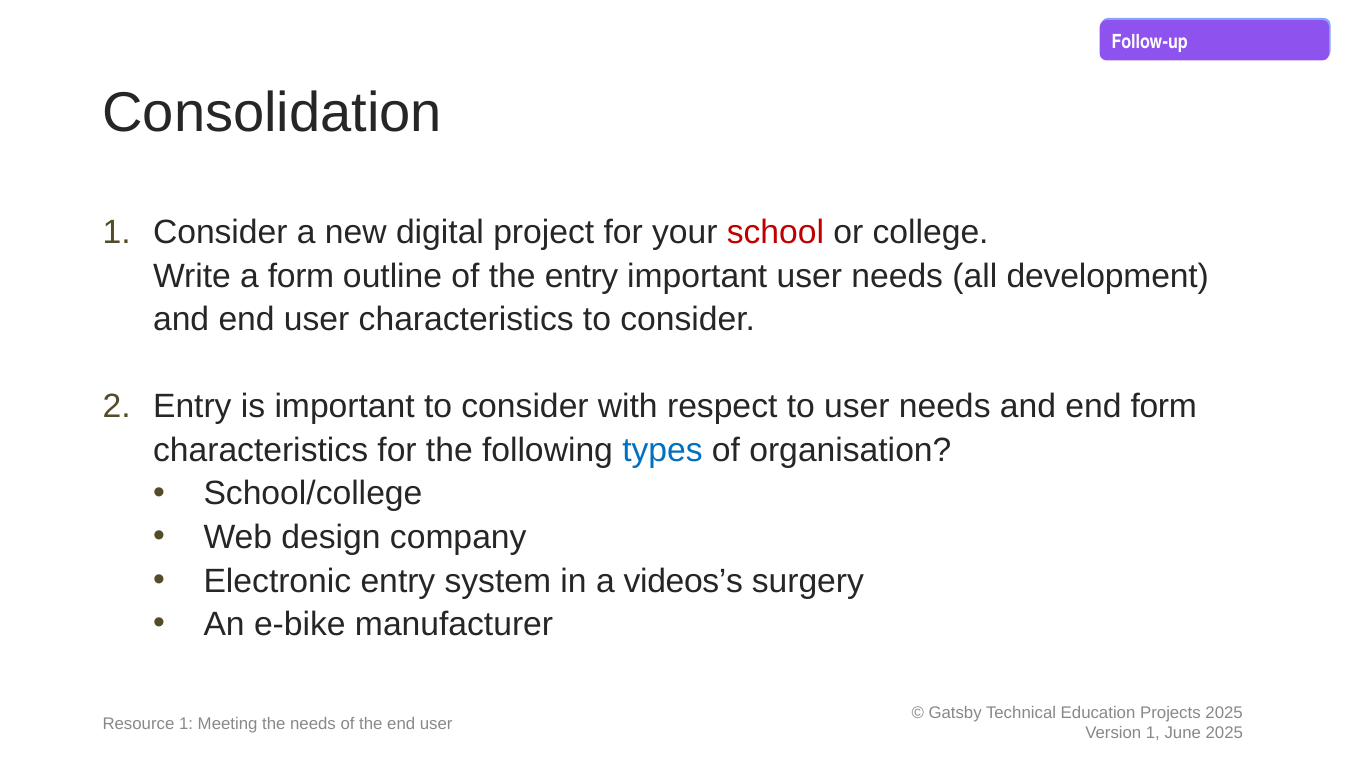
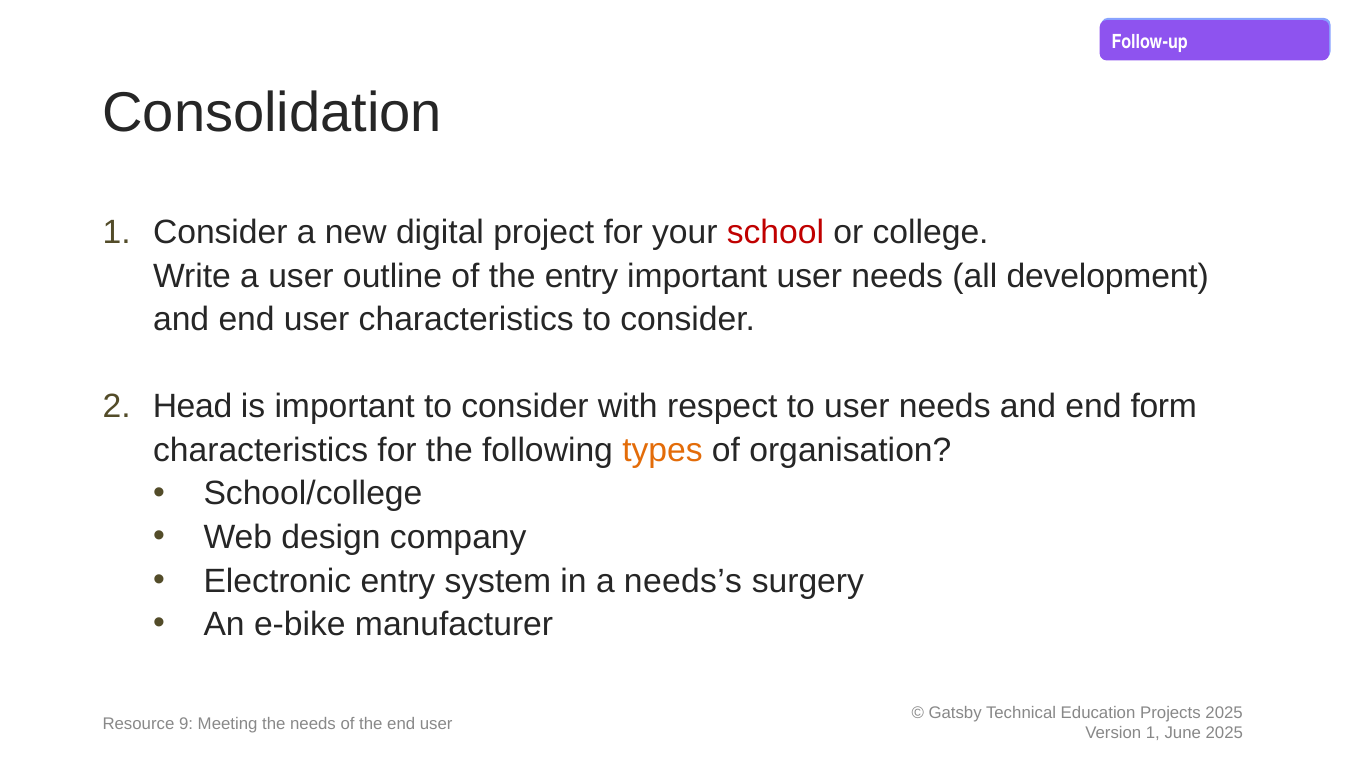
a form: form -> user (301, 276)
Entry: Entry -> Head (192, 407)
types colour: blue -> orange (663, 450)
videos’s: videos’s -> needs’s (683, 581)
Resource 1: 1 -> 9 (186, 724)
